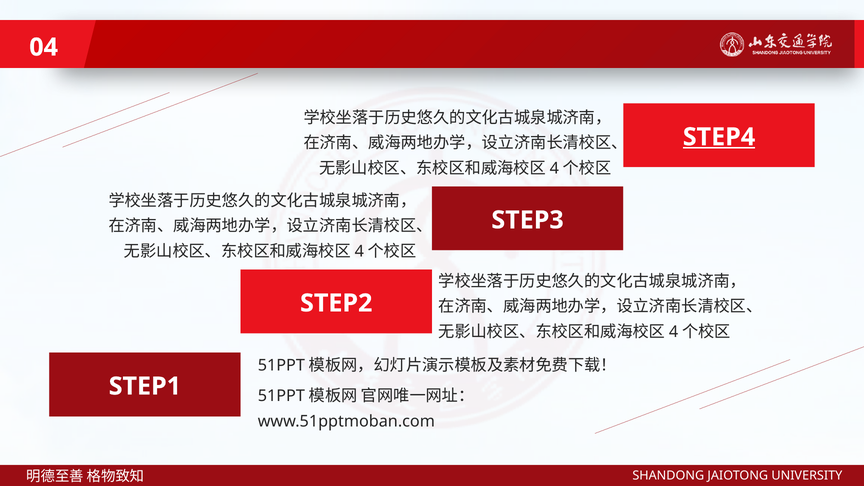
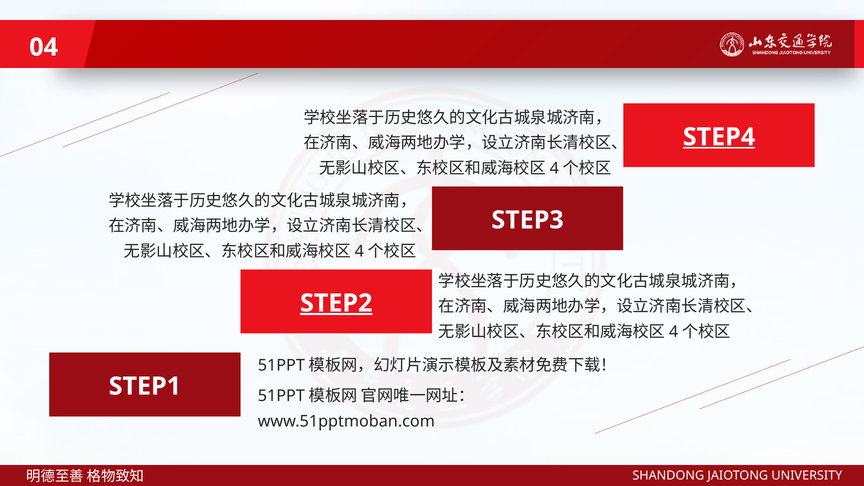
STEP2 underline: none -> present (336, 303)
